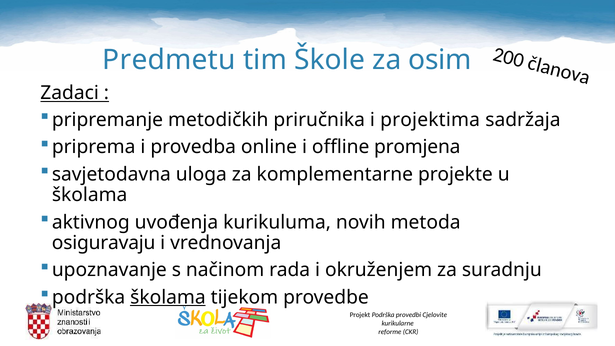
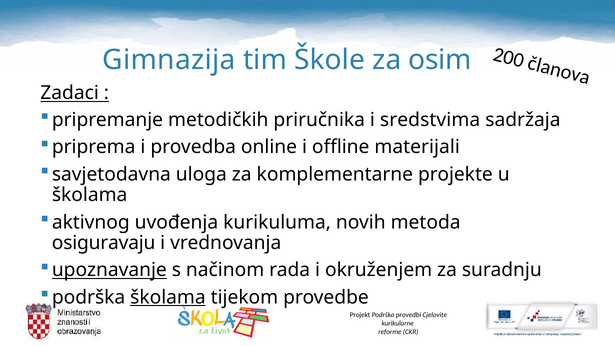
Predmetu: Predmetu -> Gimnazija (169, 60)
projektima: projektima -> sredstvima (430, 120)
promjena: promjena -> materijali (417, 147)
upoznavanje underline: none -> present (109, 270)
